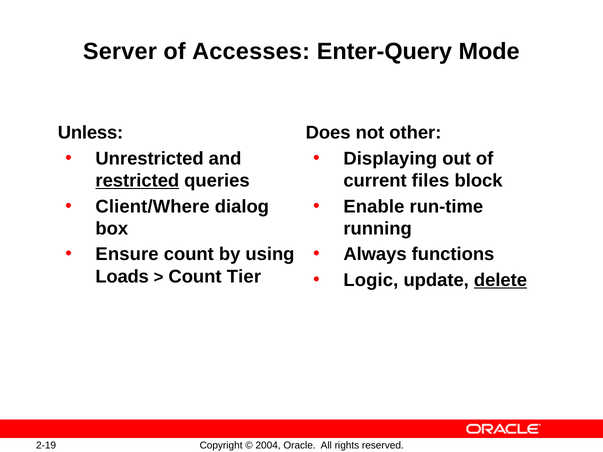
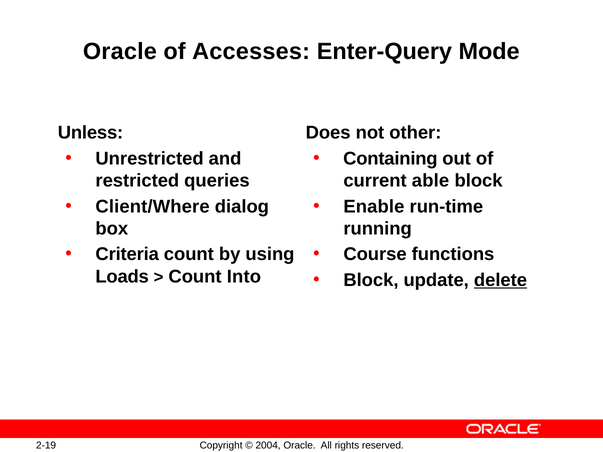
Server: Server -> Oracle (120, 52)
Displaying: Displaying -> Containing (390, 159)
restricted underline: present -> none (137, 181)
files: files -> able (431, 181)
Ensure: Ensure -> Criteria (127, 254)
Always: Always -> Course (375, 254)
Tier: Tier -> Into (244, 277)
Logic: Logic -> Block (371, 280)
